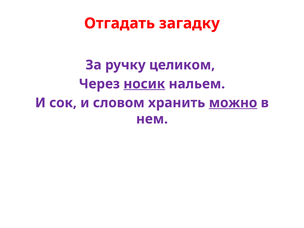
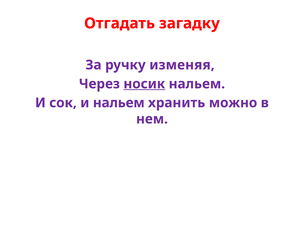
целиком: целиком -> изменяя (182, 65)
и словом: словом -> нальем (119, 103)
можно underline: present -> none (233, 103)
